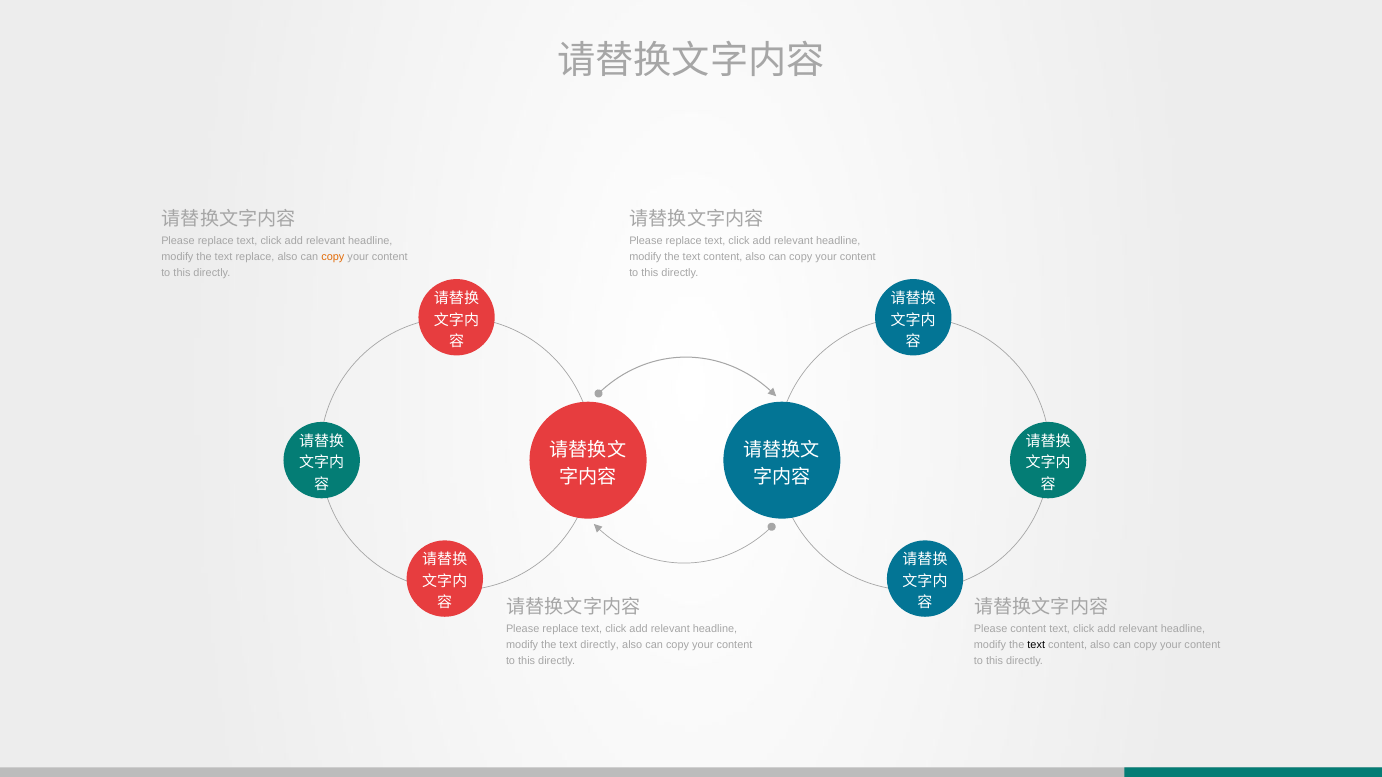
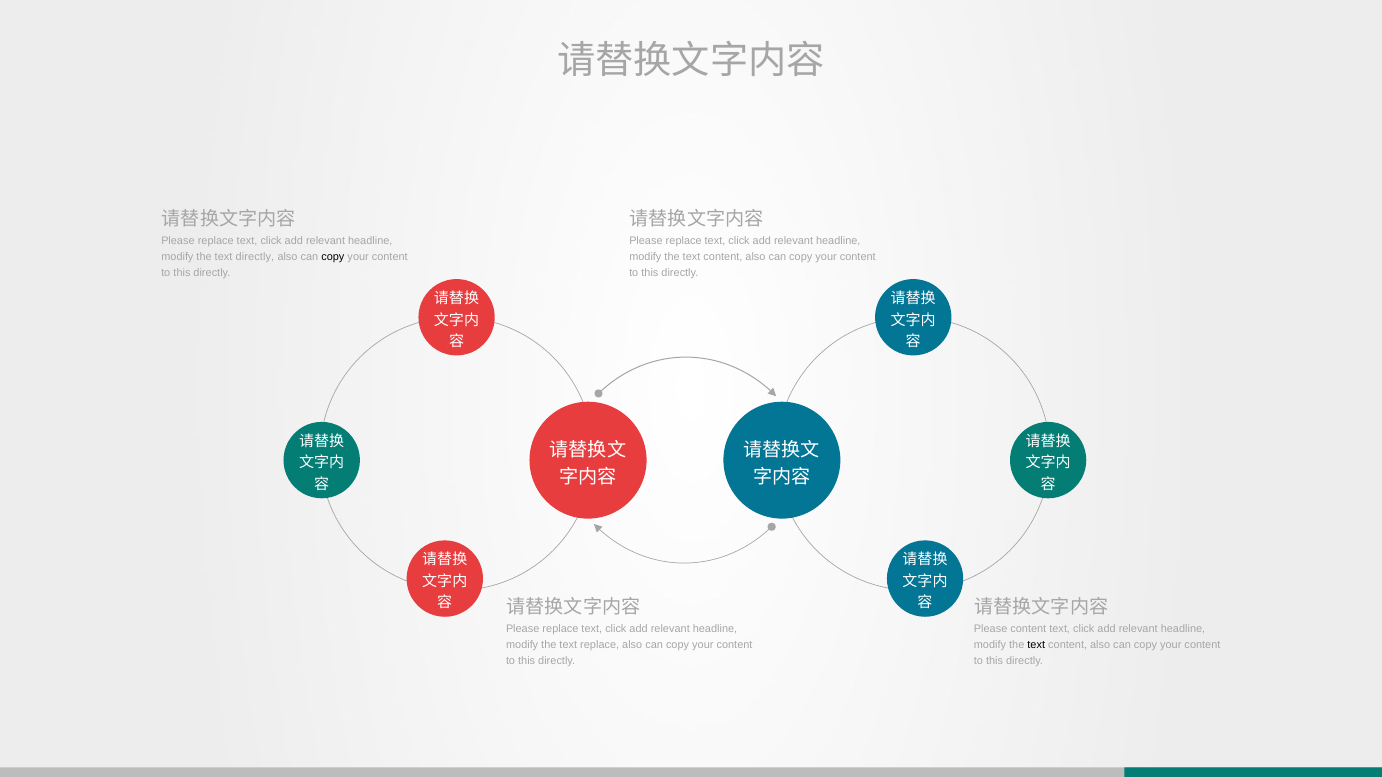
text replace: replace -> directly (255, 257)
copy colour: orange -> black (333, 257)
text directly: directly -> replace (600, 645)
